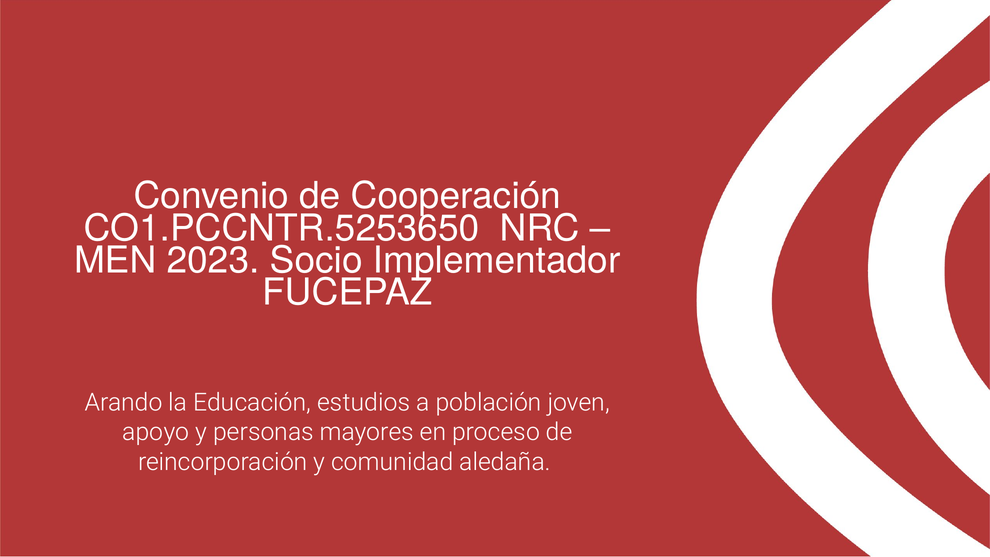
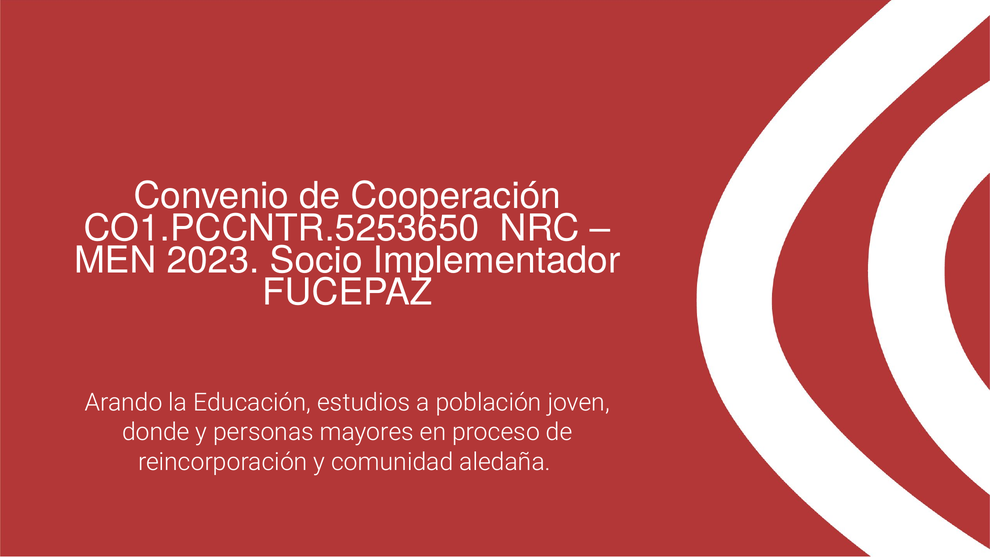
apoyo: apoyo -> donde (156, 432)
